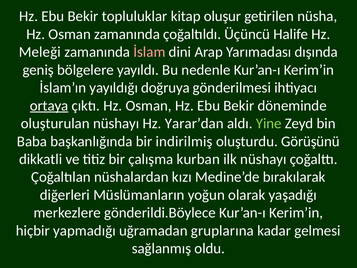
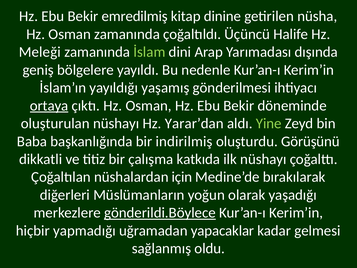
topluluklar: topluluklar -> emredilmiş (135, 16)
oluşur: oluşur -> dinine (223, 16)
İslam colour: pink -> light green (149, 52)
doğruya: doğruya -> yaşamış (165, 88)
kurban: kurban -> katkıda (198, 159)
kızı: kızı -> için (182, 177)
gönderildi.Böylece underline: none -> present (160, 213)
gruplarına: gruplarına -> yapacaklar (223, 230)
